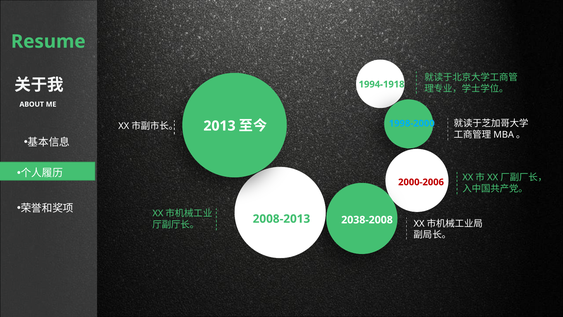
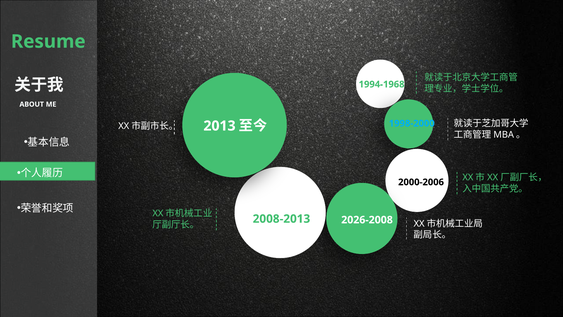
1994-1918: 1994-1918 -> 1994-1968 (382, 84)
2000-2006 colour: red -> black (421, 182)
2038-2008: 2038-2008 -> 2026-2008 (367, 220)
